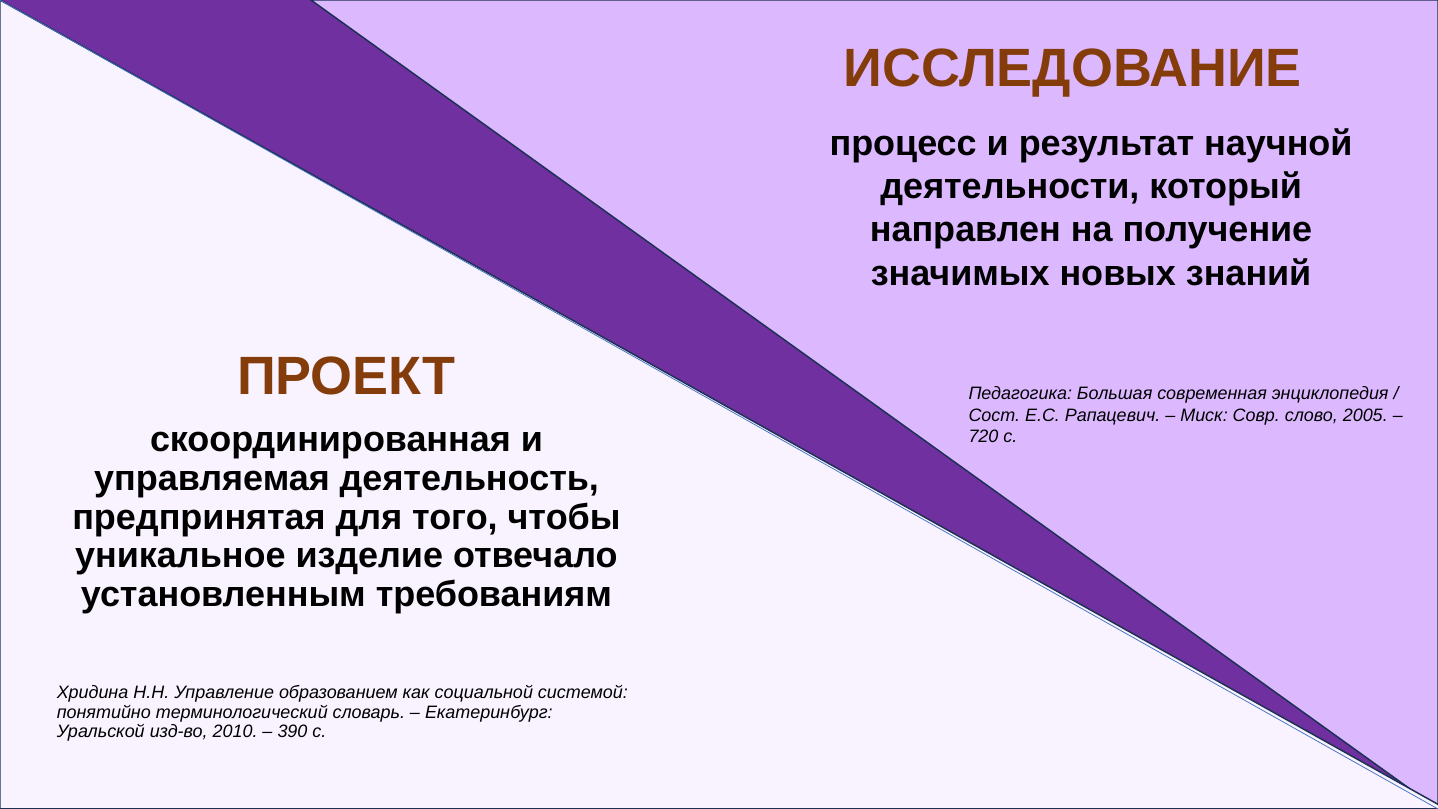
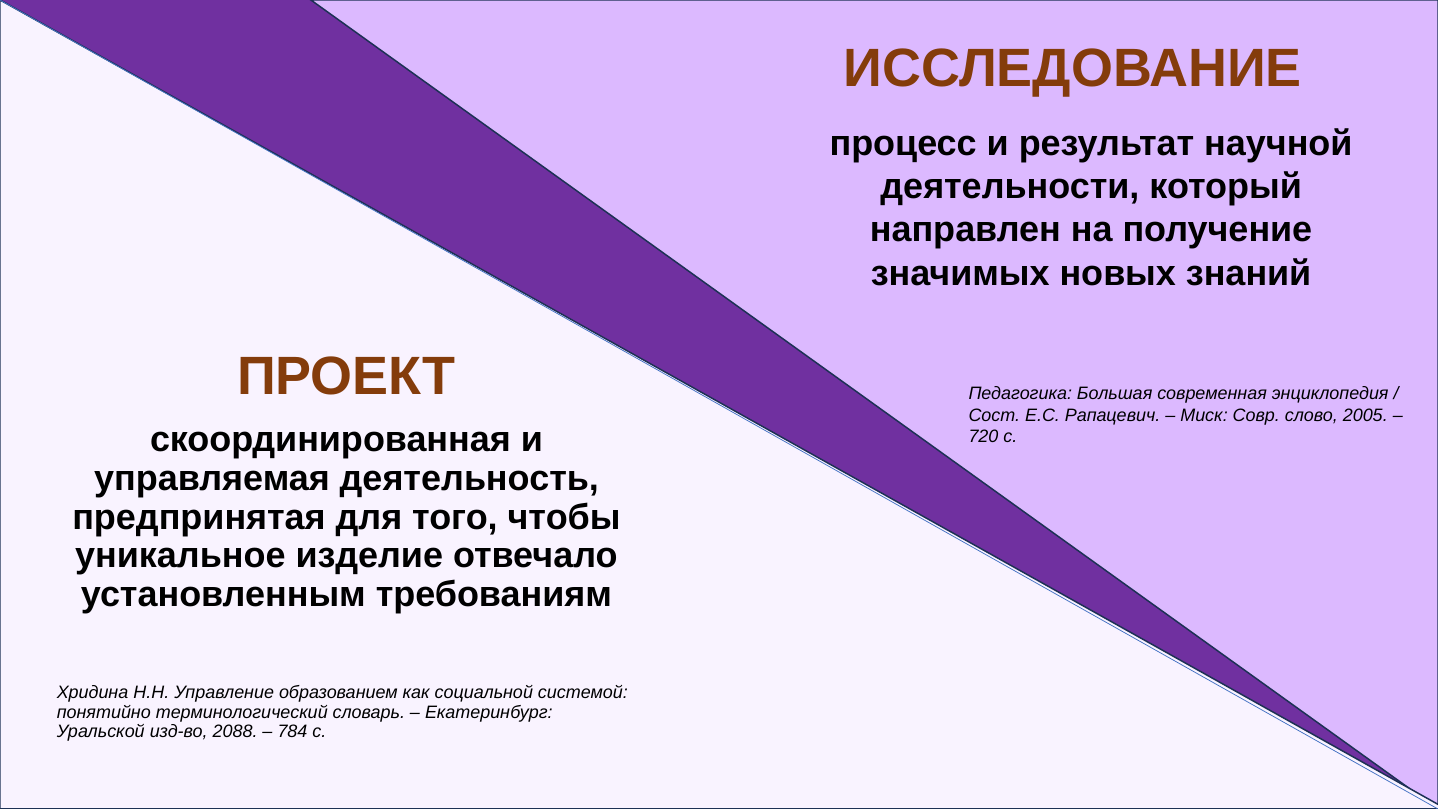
2010: 2010 -> 2088 (235, 732)
390: 390 -> 784 (292, 732)
